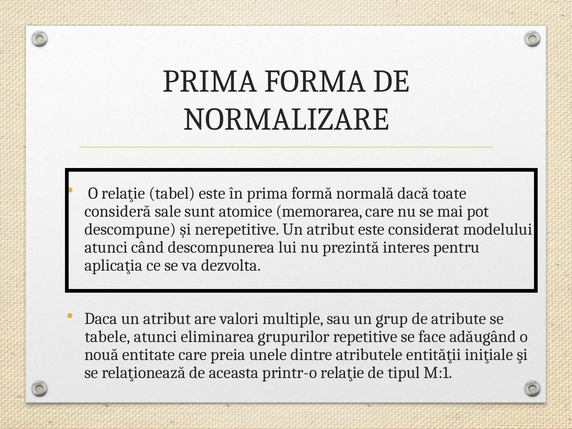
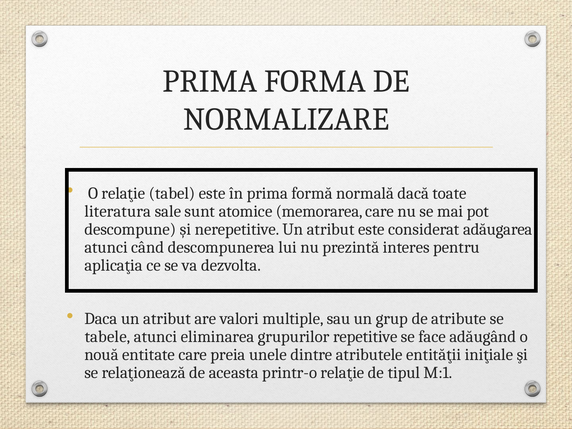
consideră: consideră -> literatura (118, 211)
modelului: modelului -> adăugarea (498, 229)
